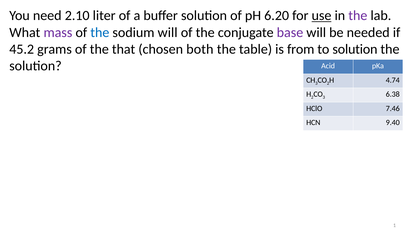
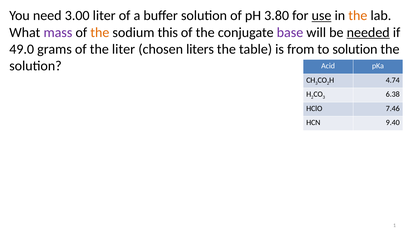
2.10: 2.10 -> 3.00 (77, 16)
6.20: 6.20 -> 3.80 (277, 16)
the colour: purple -> orange (358, 16)
the colour: blue -> orange (100, 32)
sodium will: will -> this (168, 32)
needed underline: none -> present (368, 32)
45.2: 45.2 -> 49.0 (22, 49)
the that: that -> liter (124, 49)
both: both -> liters (200, 49)
